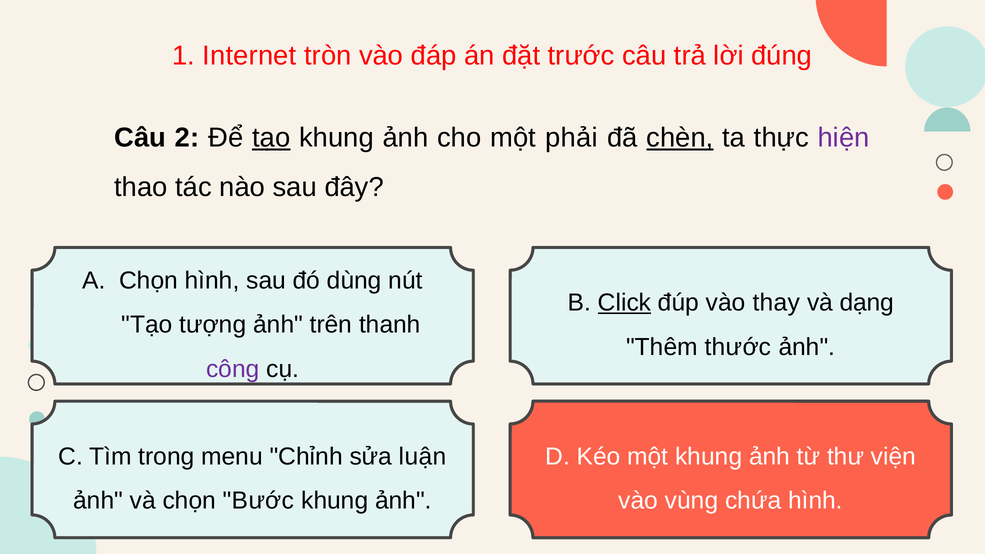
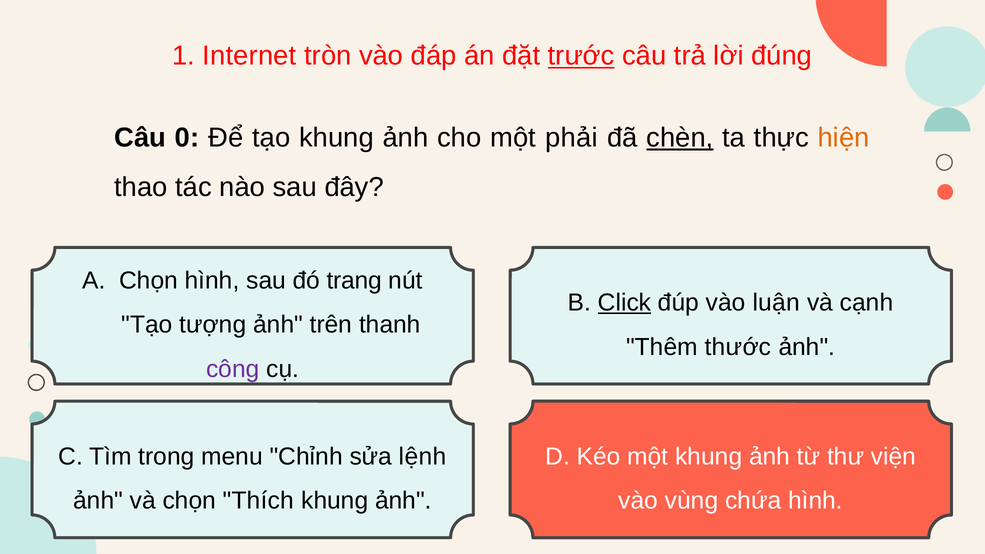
trước underline: none -> present (581, 56)
2: 2 -> 0 (187, 138)
tạo underline: present -> none (271, 138)
hiện colour: purple -> orange (844, 138)
dùng: dùng -> trang (354, 281)
thay: thay -> luận (776, 303)
dạng: dạng -> cạnh (867, 303)
luận: luận -> lệnh (423, 456)
Bước: Bước -> Thích (258, 501)
